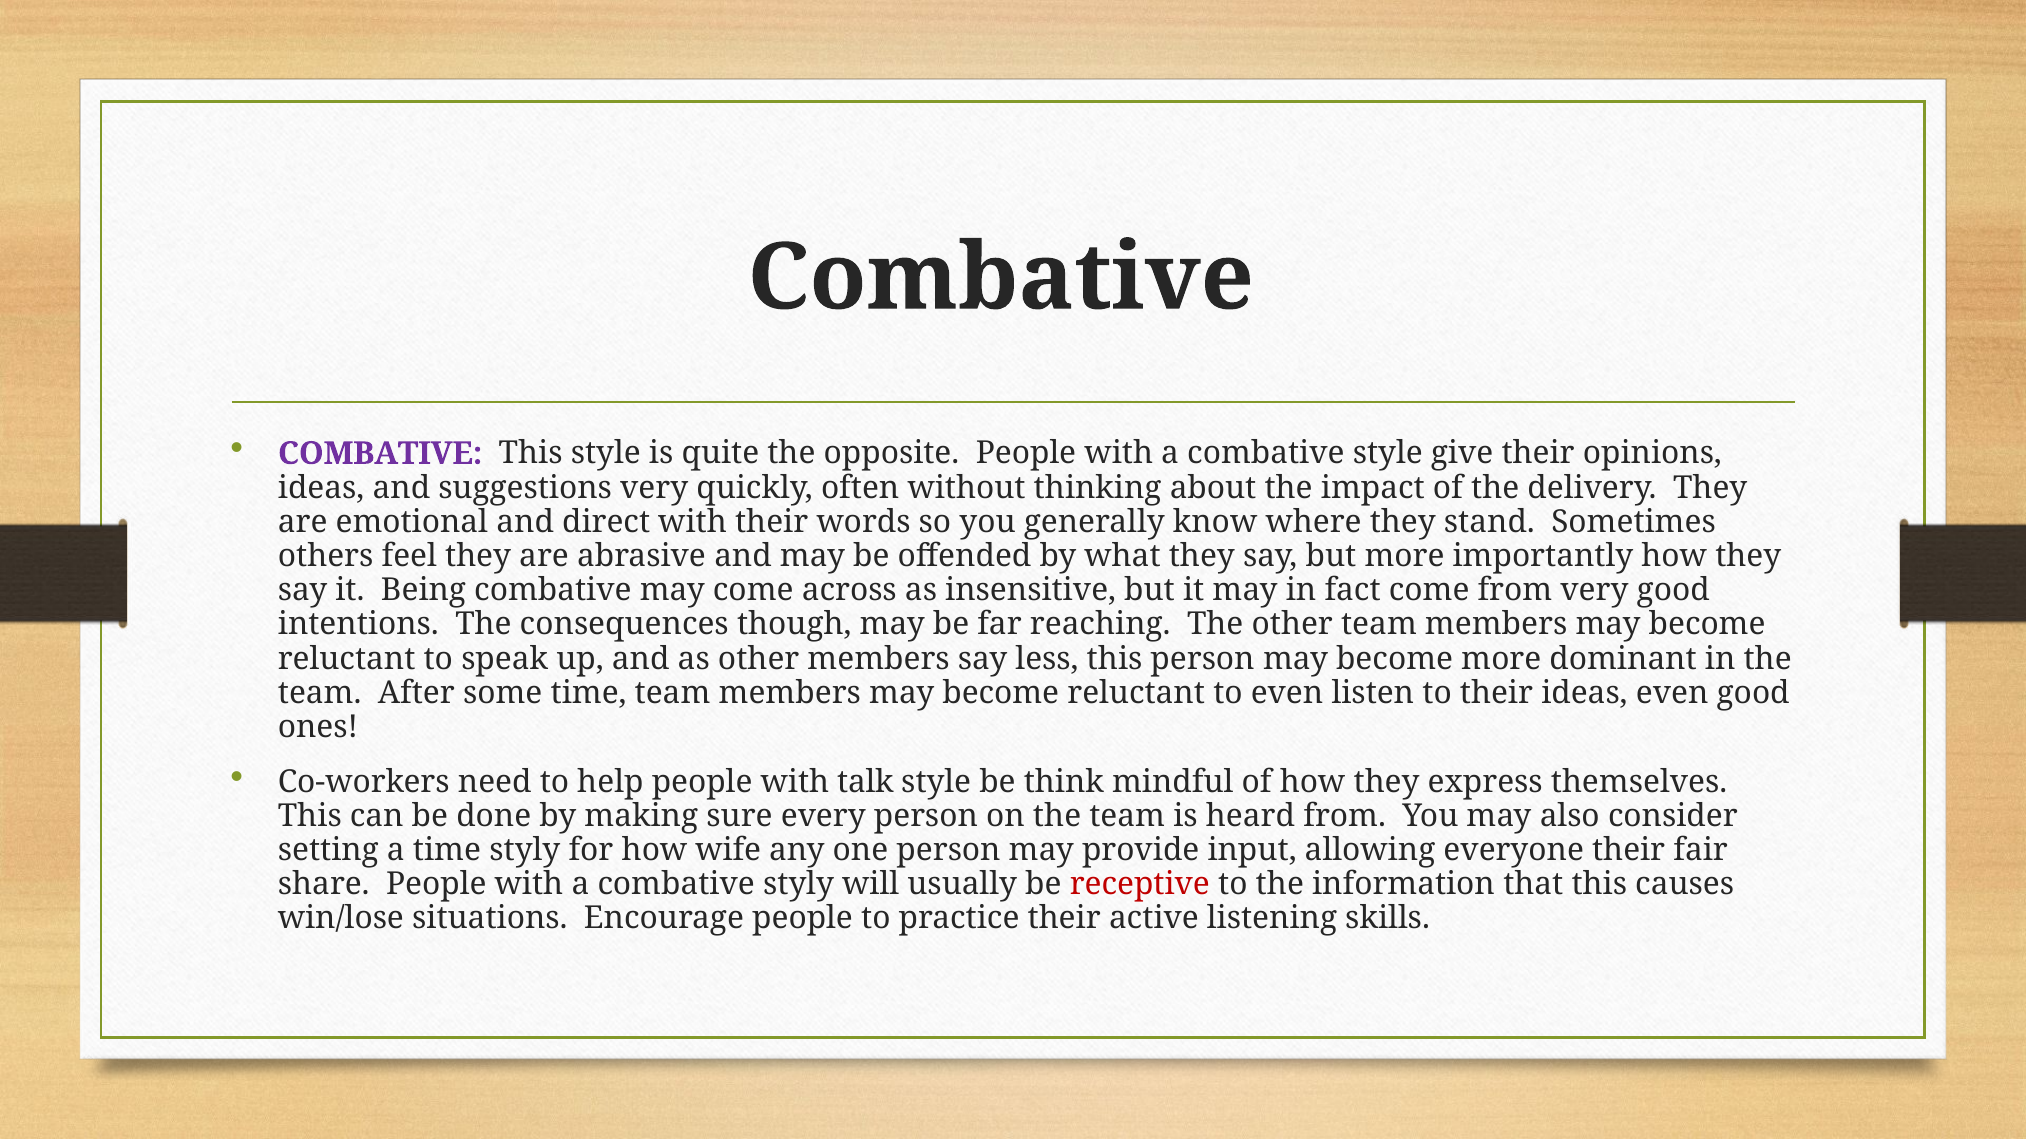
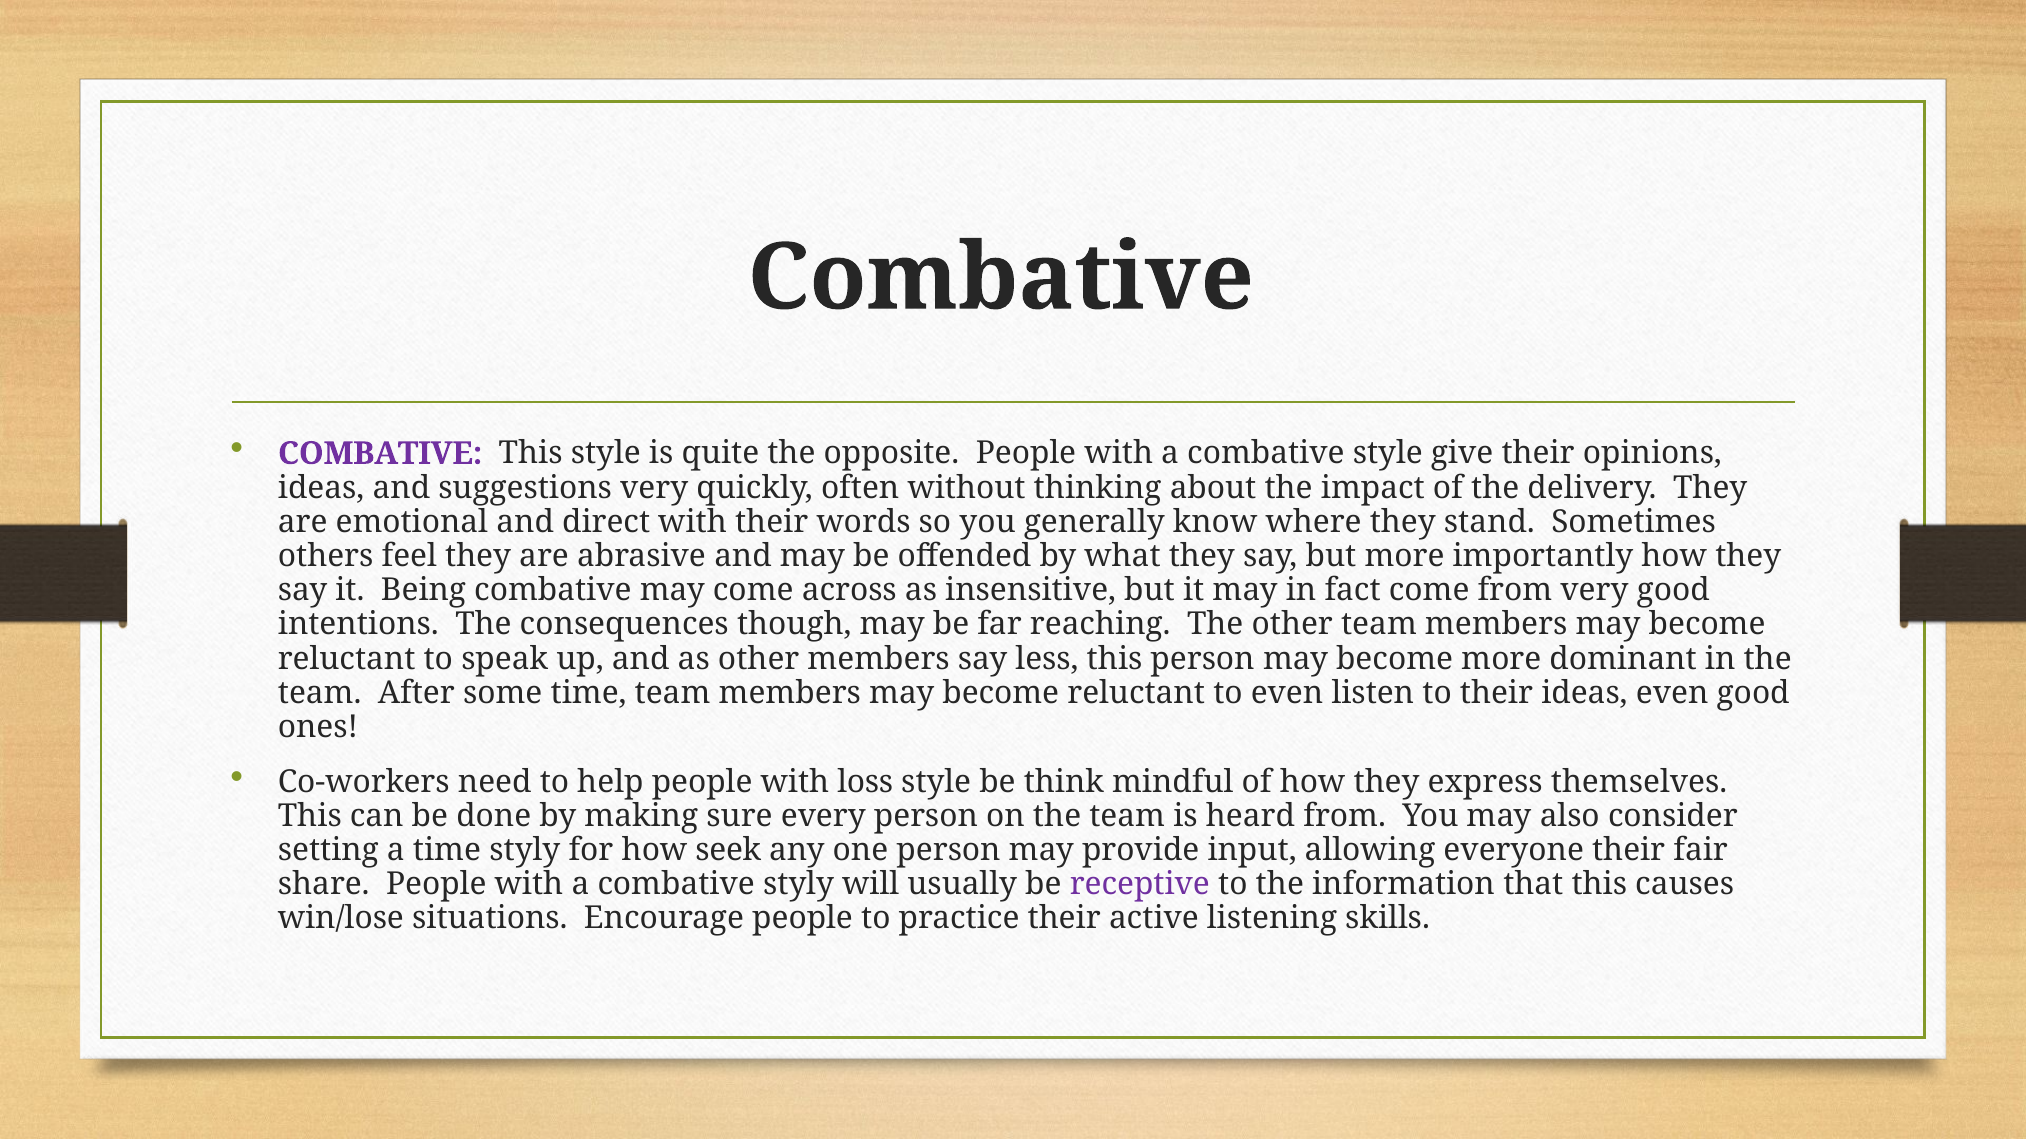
talk: talk -> loss (865, 782)
wife: wife -> seek (728, 851)
receptive colour: red -> purple (1140, 885)
